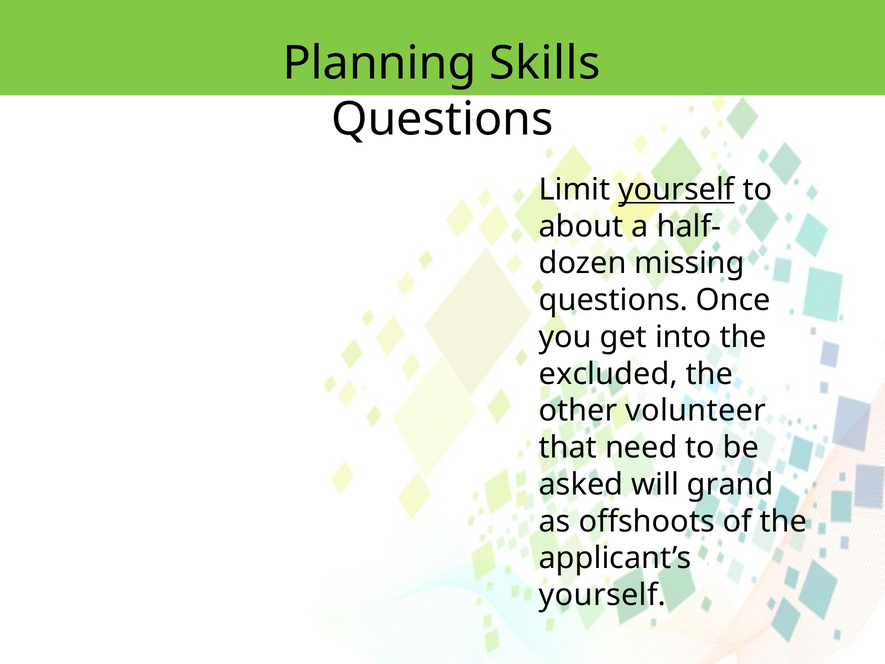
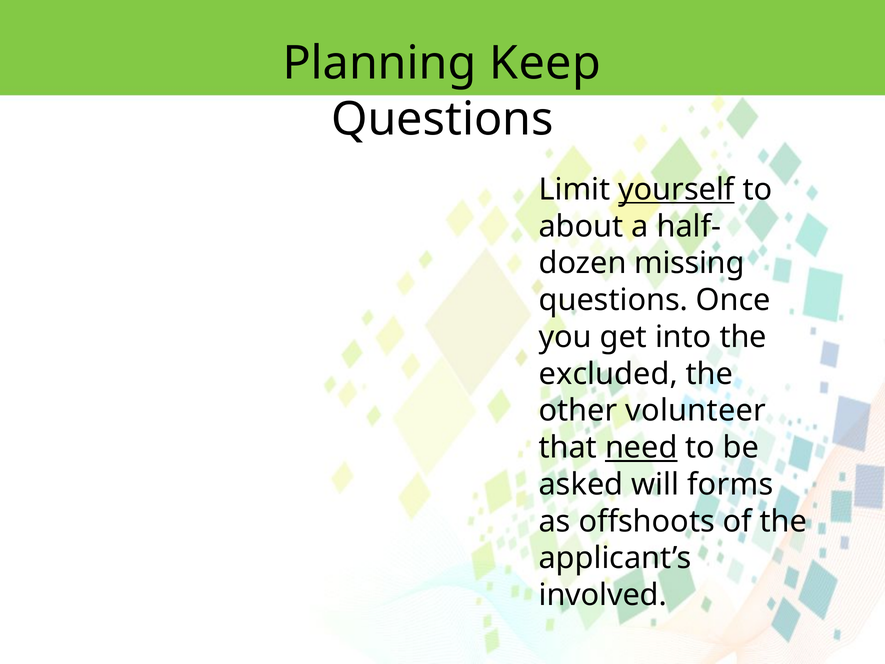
Skills: Skills -> Keep (545, 63)
need underline: none -> present (641, 448)
grand: grand -> forms (730, 484)
yourself: yourself -> involved (603, 595)
